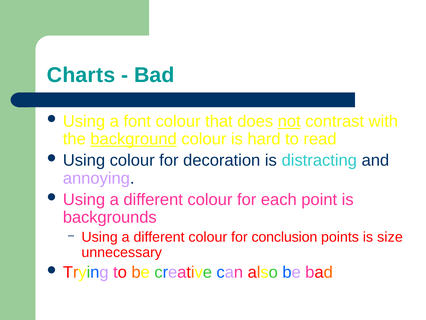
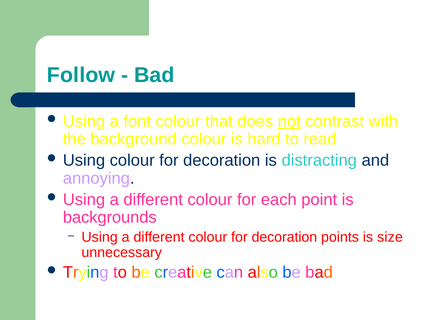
Charts: Charts -> Follow (81, 75)
background underline: present -> none (134, 139)
different colour for conclusion: conclusion -> decoration (284, 237)
